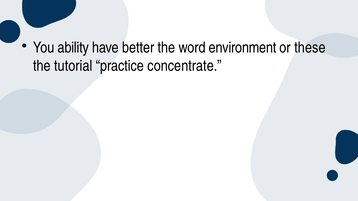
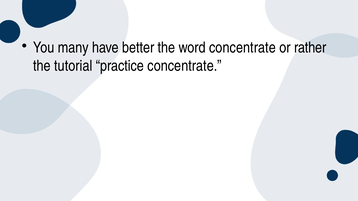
ability: ability -> many (73, 48)
word environment: environment -> concentrate (242, 48)
these: these -> rather (310, 48)
